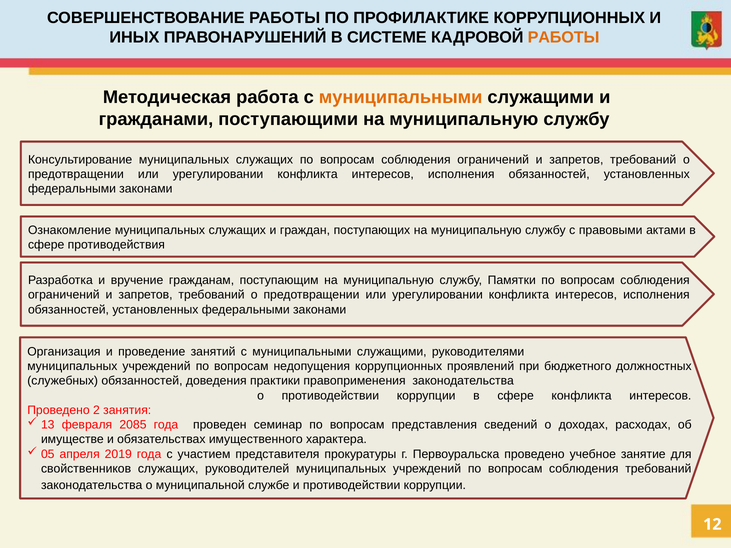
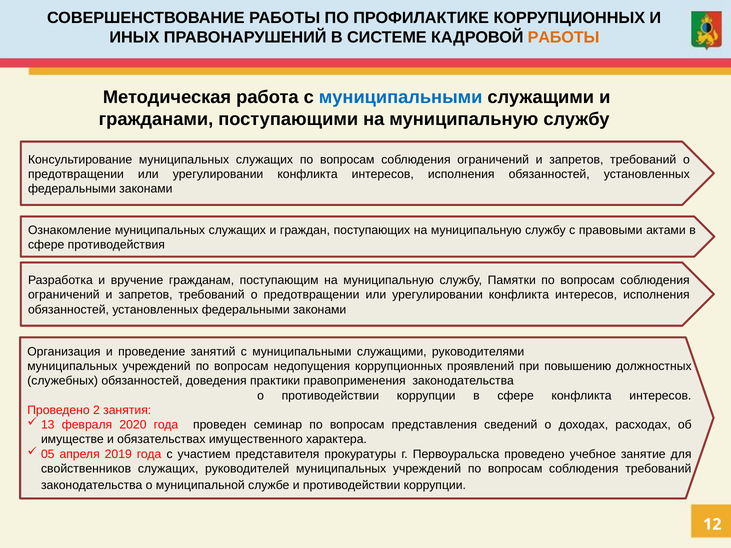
муниципальными colour: orange -> blue (401, 97)
бюджетного: бюджетного -> повышению (578, 366)
2085: 2085 -> 2020 (133, 425)
